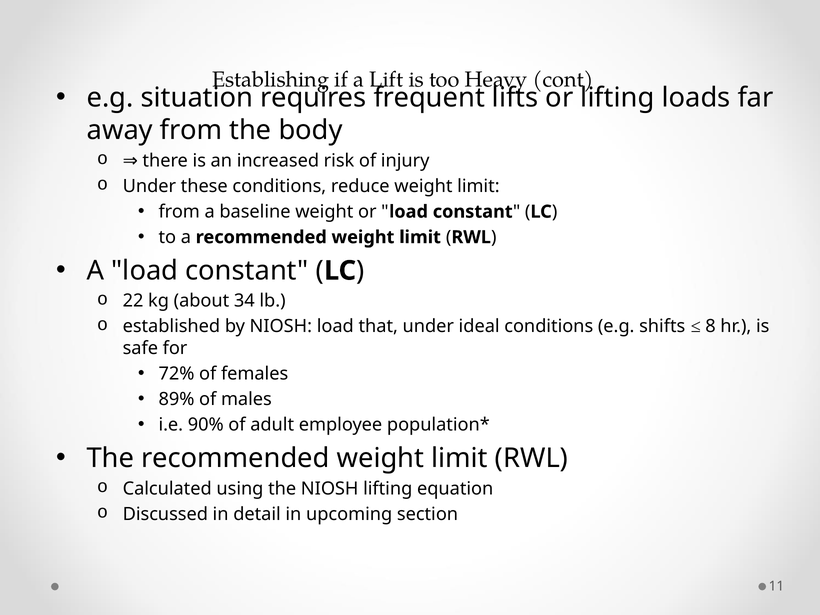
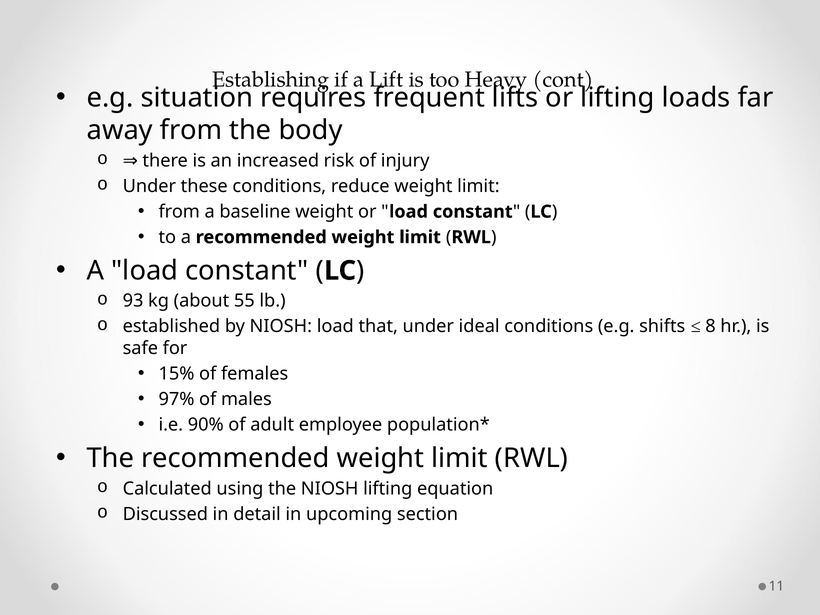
22: 22 -> 93 (133, 301)
34: 34 -> 55 (244, 301)
72%: 72% -> 15% (176, 374)
89%: 89% -> 97% (176, 399)
